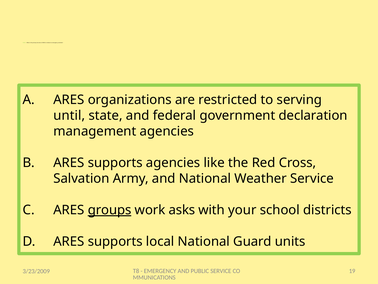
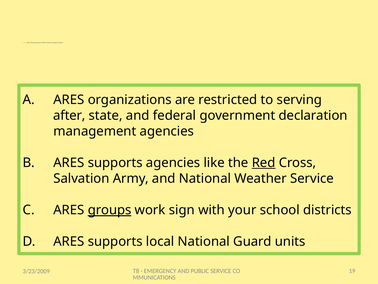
until: until -> after (69, 115)
Red underline: none -> present (264, 162)
asks: asks -> sign (182, 210)
